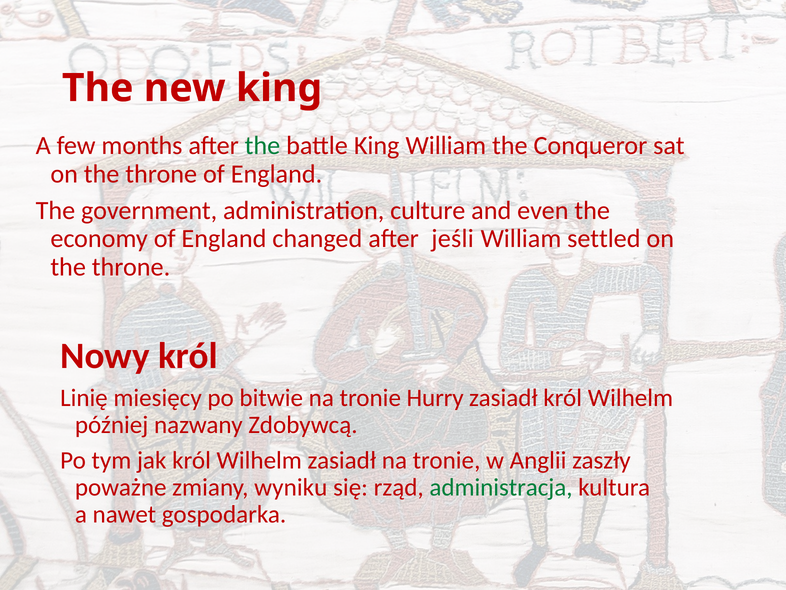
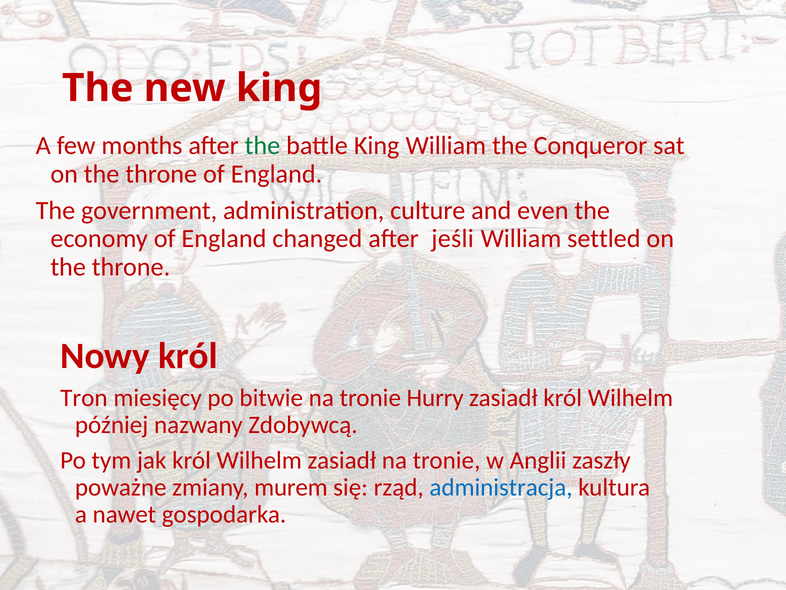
Linię: Linię -> Tron (84, 397)
wyniku: wyniku -> murem (291, 487)
administracja colour: green -> blue (501, 487)
